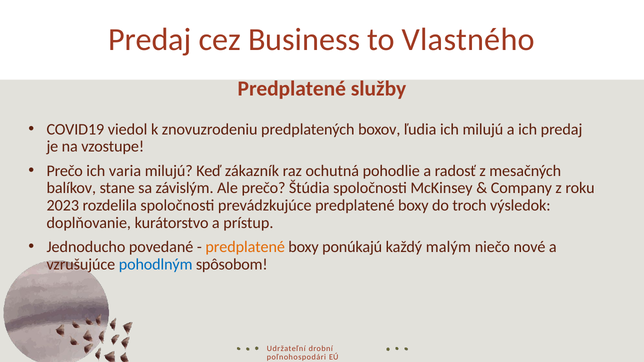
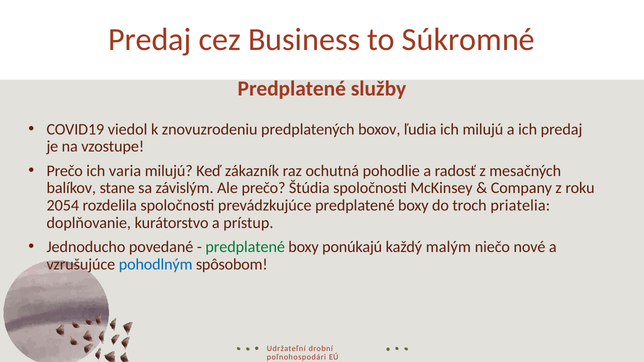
Vlastného: Vlastného -> Súkromné (468, 40)
2023: 2023 -> 2054 (63, 206)
výsledok: výsledok -> priatelia (520, 206)
predplatené colour: orange -> green (245, 247)
